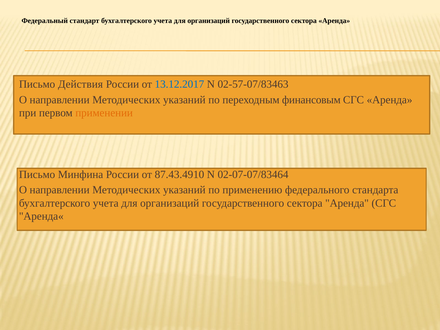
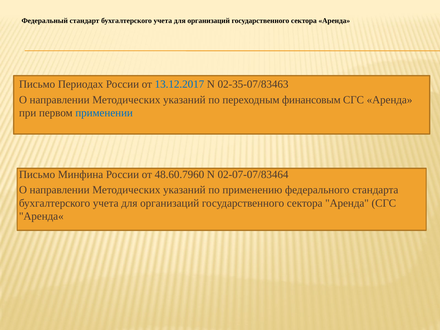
Действия: Действия -> Периодах (81, 84)
02-57-07/83463: 02-57-07/83463 -> 02-35-07/83463 (253, 84)
применении colour: orange -> blue (104, 113)
87.43.4910: 87.43.4910 -> 48.60.7960 (179, 175)
